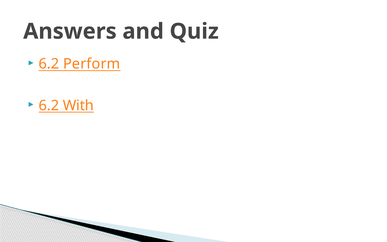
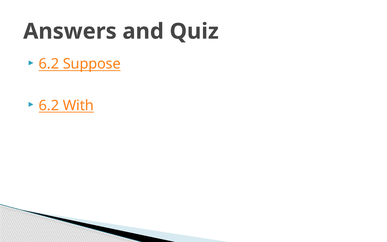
Perform: Perform -> Suppose (92, 64)
